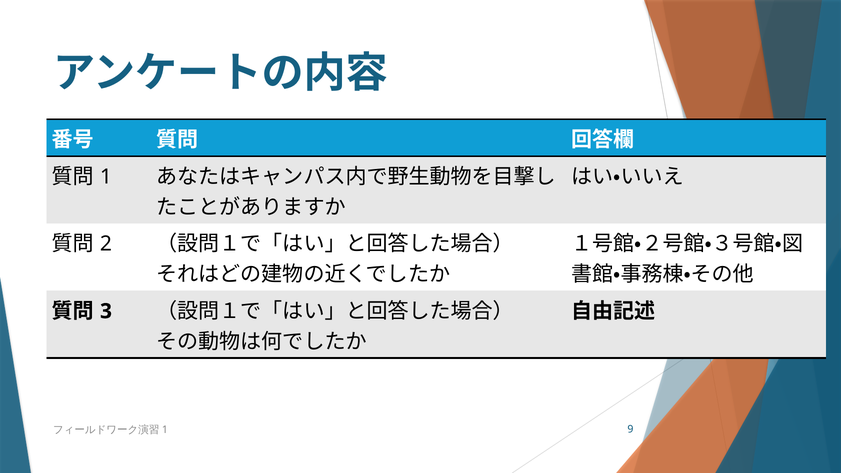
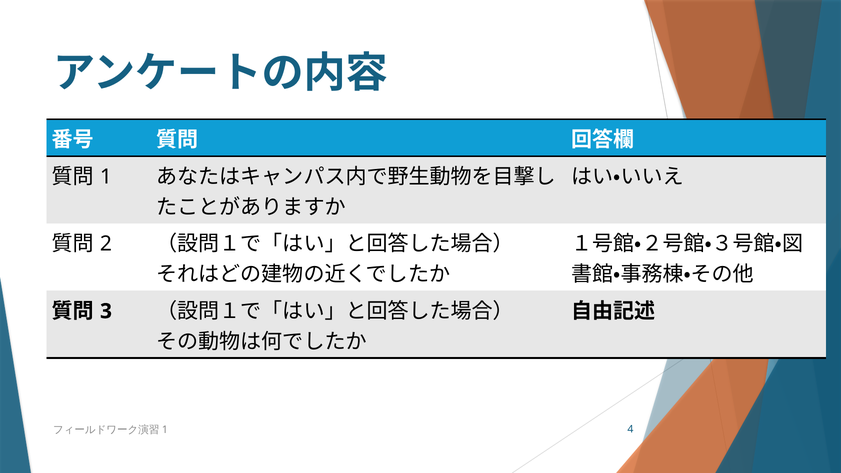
9: 9 -> 4 (630, 429)
